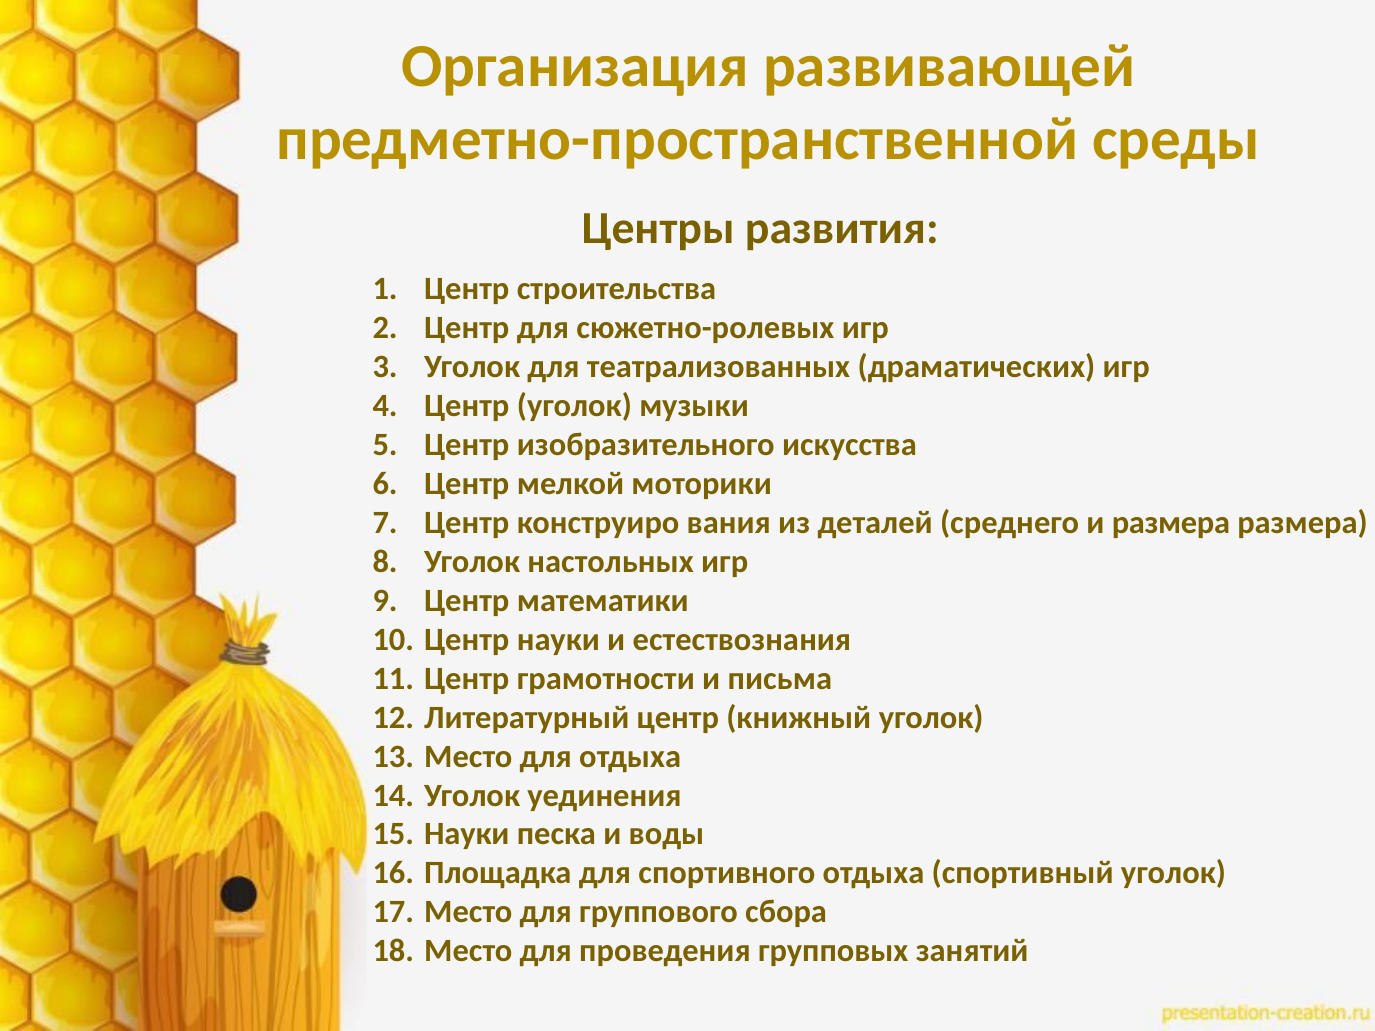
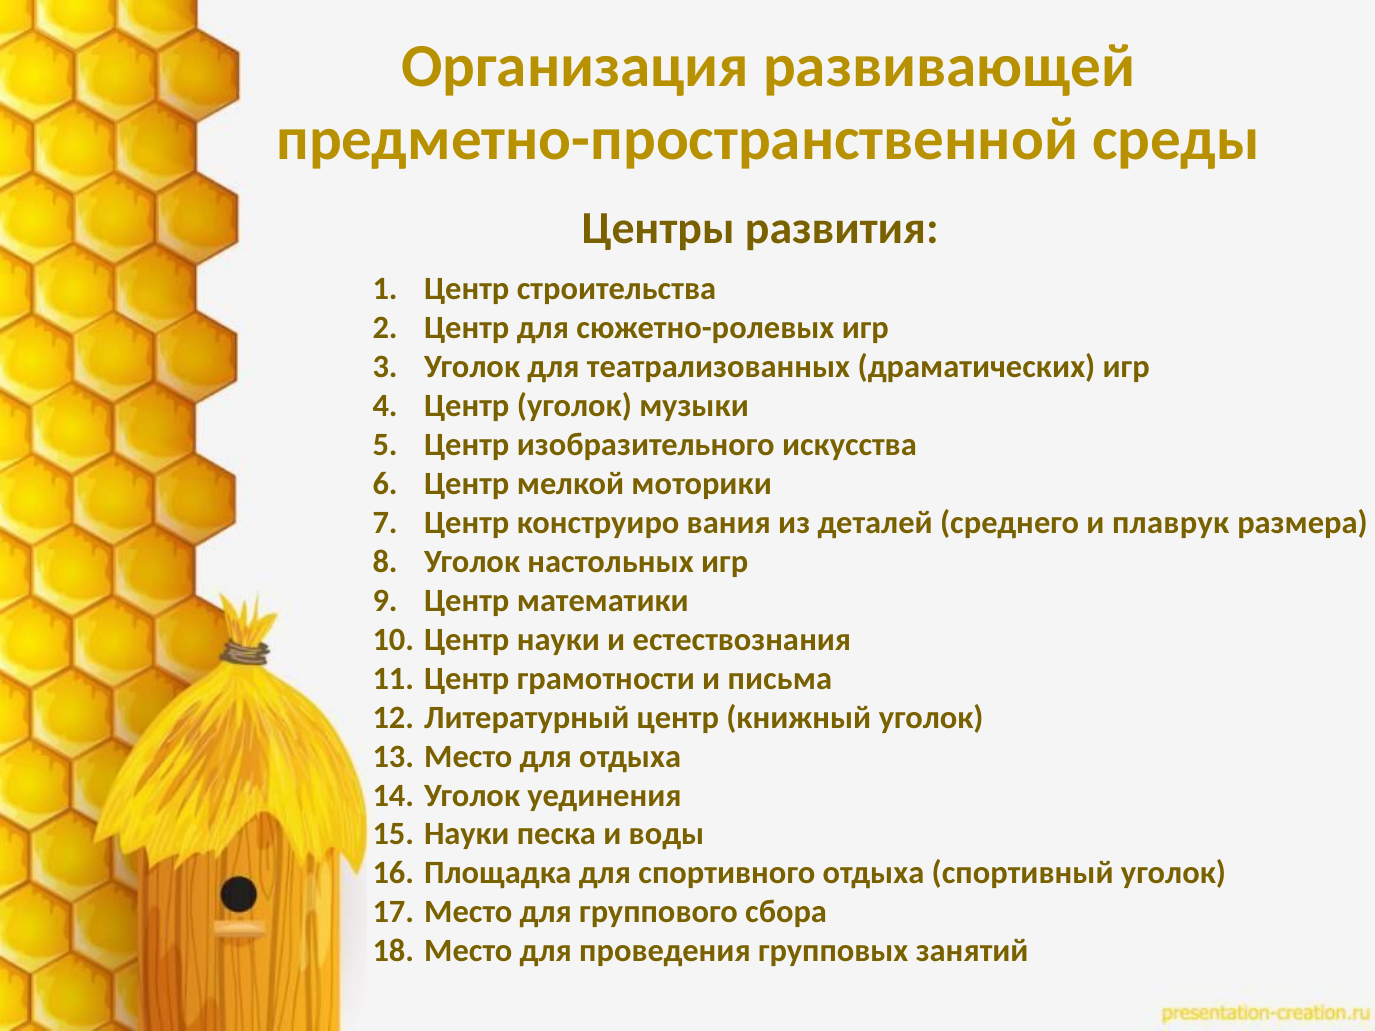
и размера: размера -> плаврук (1171, 523)
